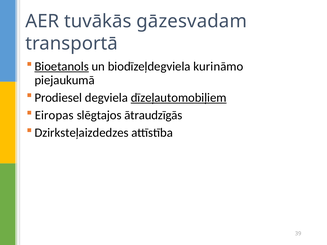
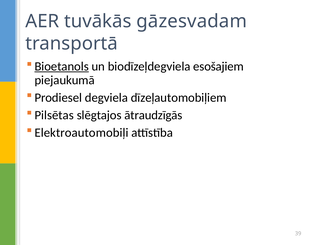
kurināmo: kurināmo -> esošajiem (218, 66)
dīzeļautomobiļiem underline: present -> none (179, 98)
Eiropas: Eiropas -> Pilsētas (54, 115)
Dzirksteļaizdedzes: Dzirksteļaizdedzes -> Elektroautomobiļi (82, 133)
